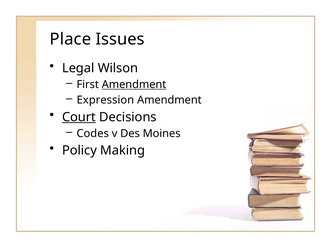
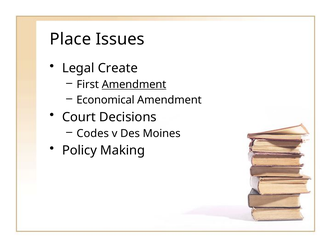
Wilson: Wilson -> Create (118, 68)
Expression: Expression -> Economical (105, 100)
Court underline: present -> none (79, 117)
